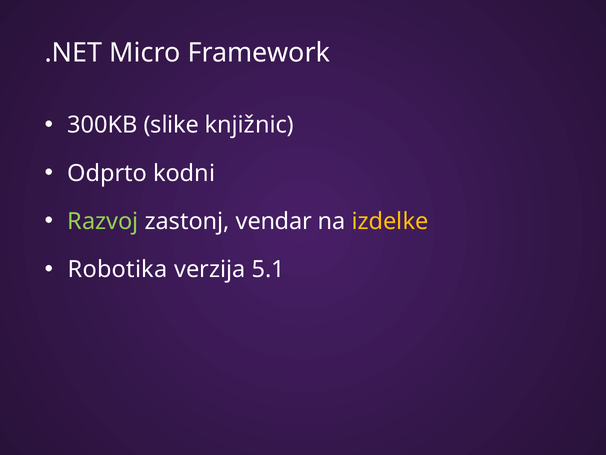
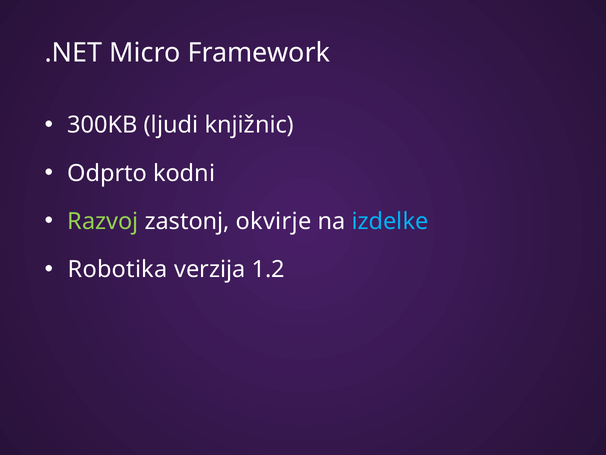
slike: slike -> ljudi (171, 125)
vendar: vendar -> okvirje (274, 221)
izdelke colour: yellow -> light blue (390, 221)
5.1: 5.1 -> 1.2 (268, 269)
